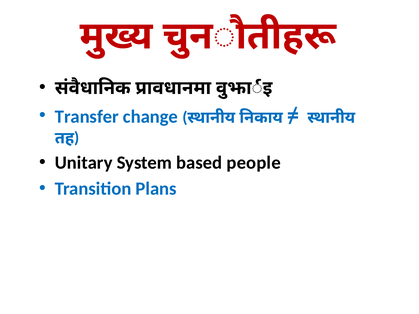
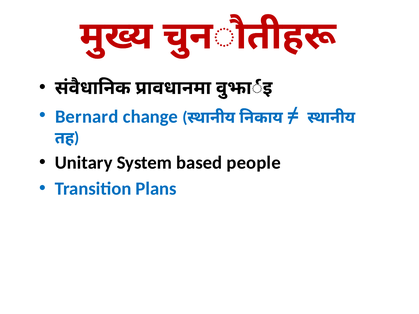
Transfer: Transfer -> Bernard (87, 117)
